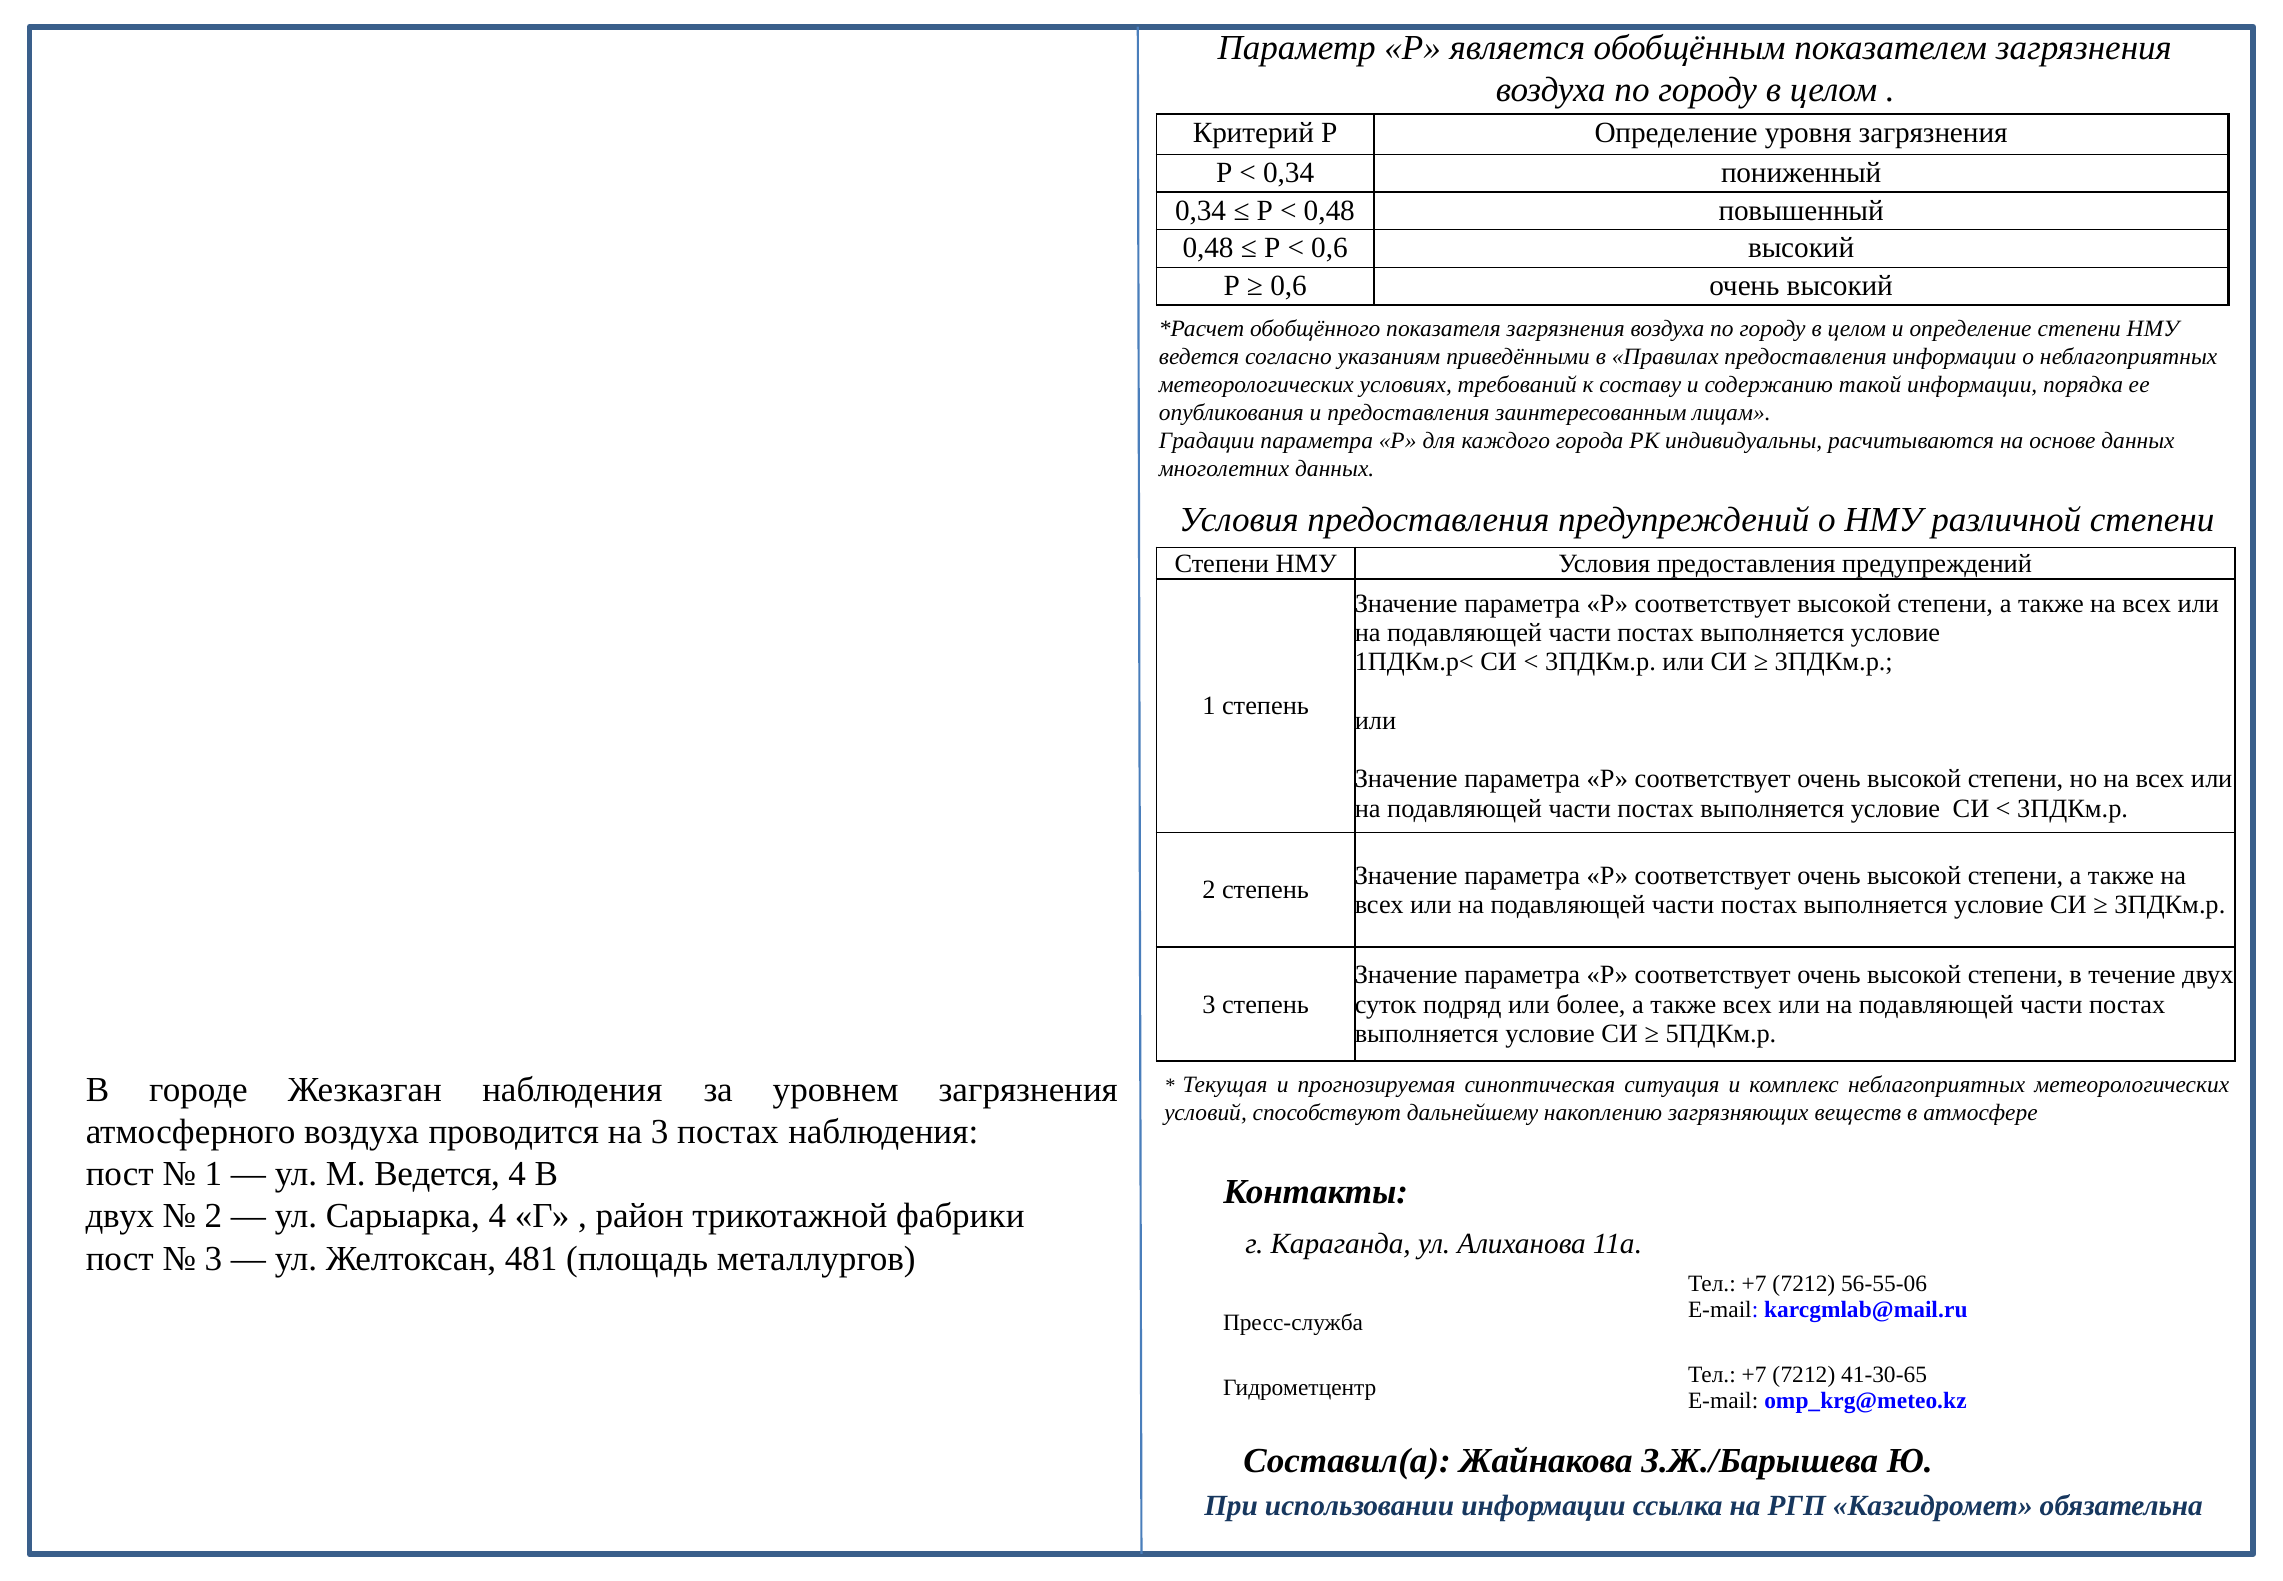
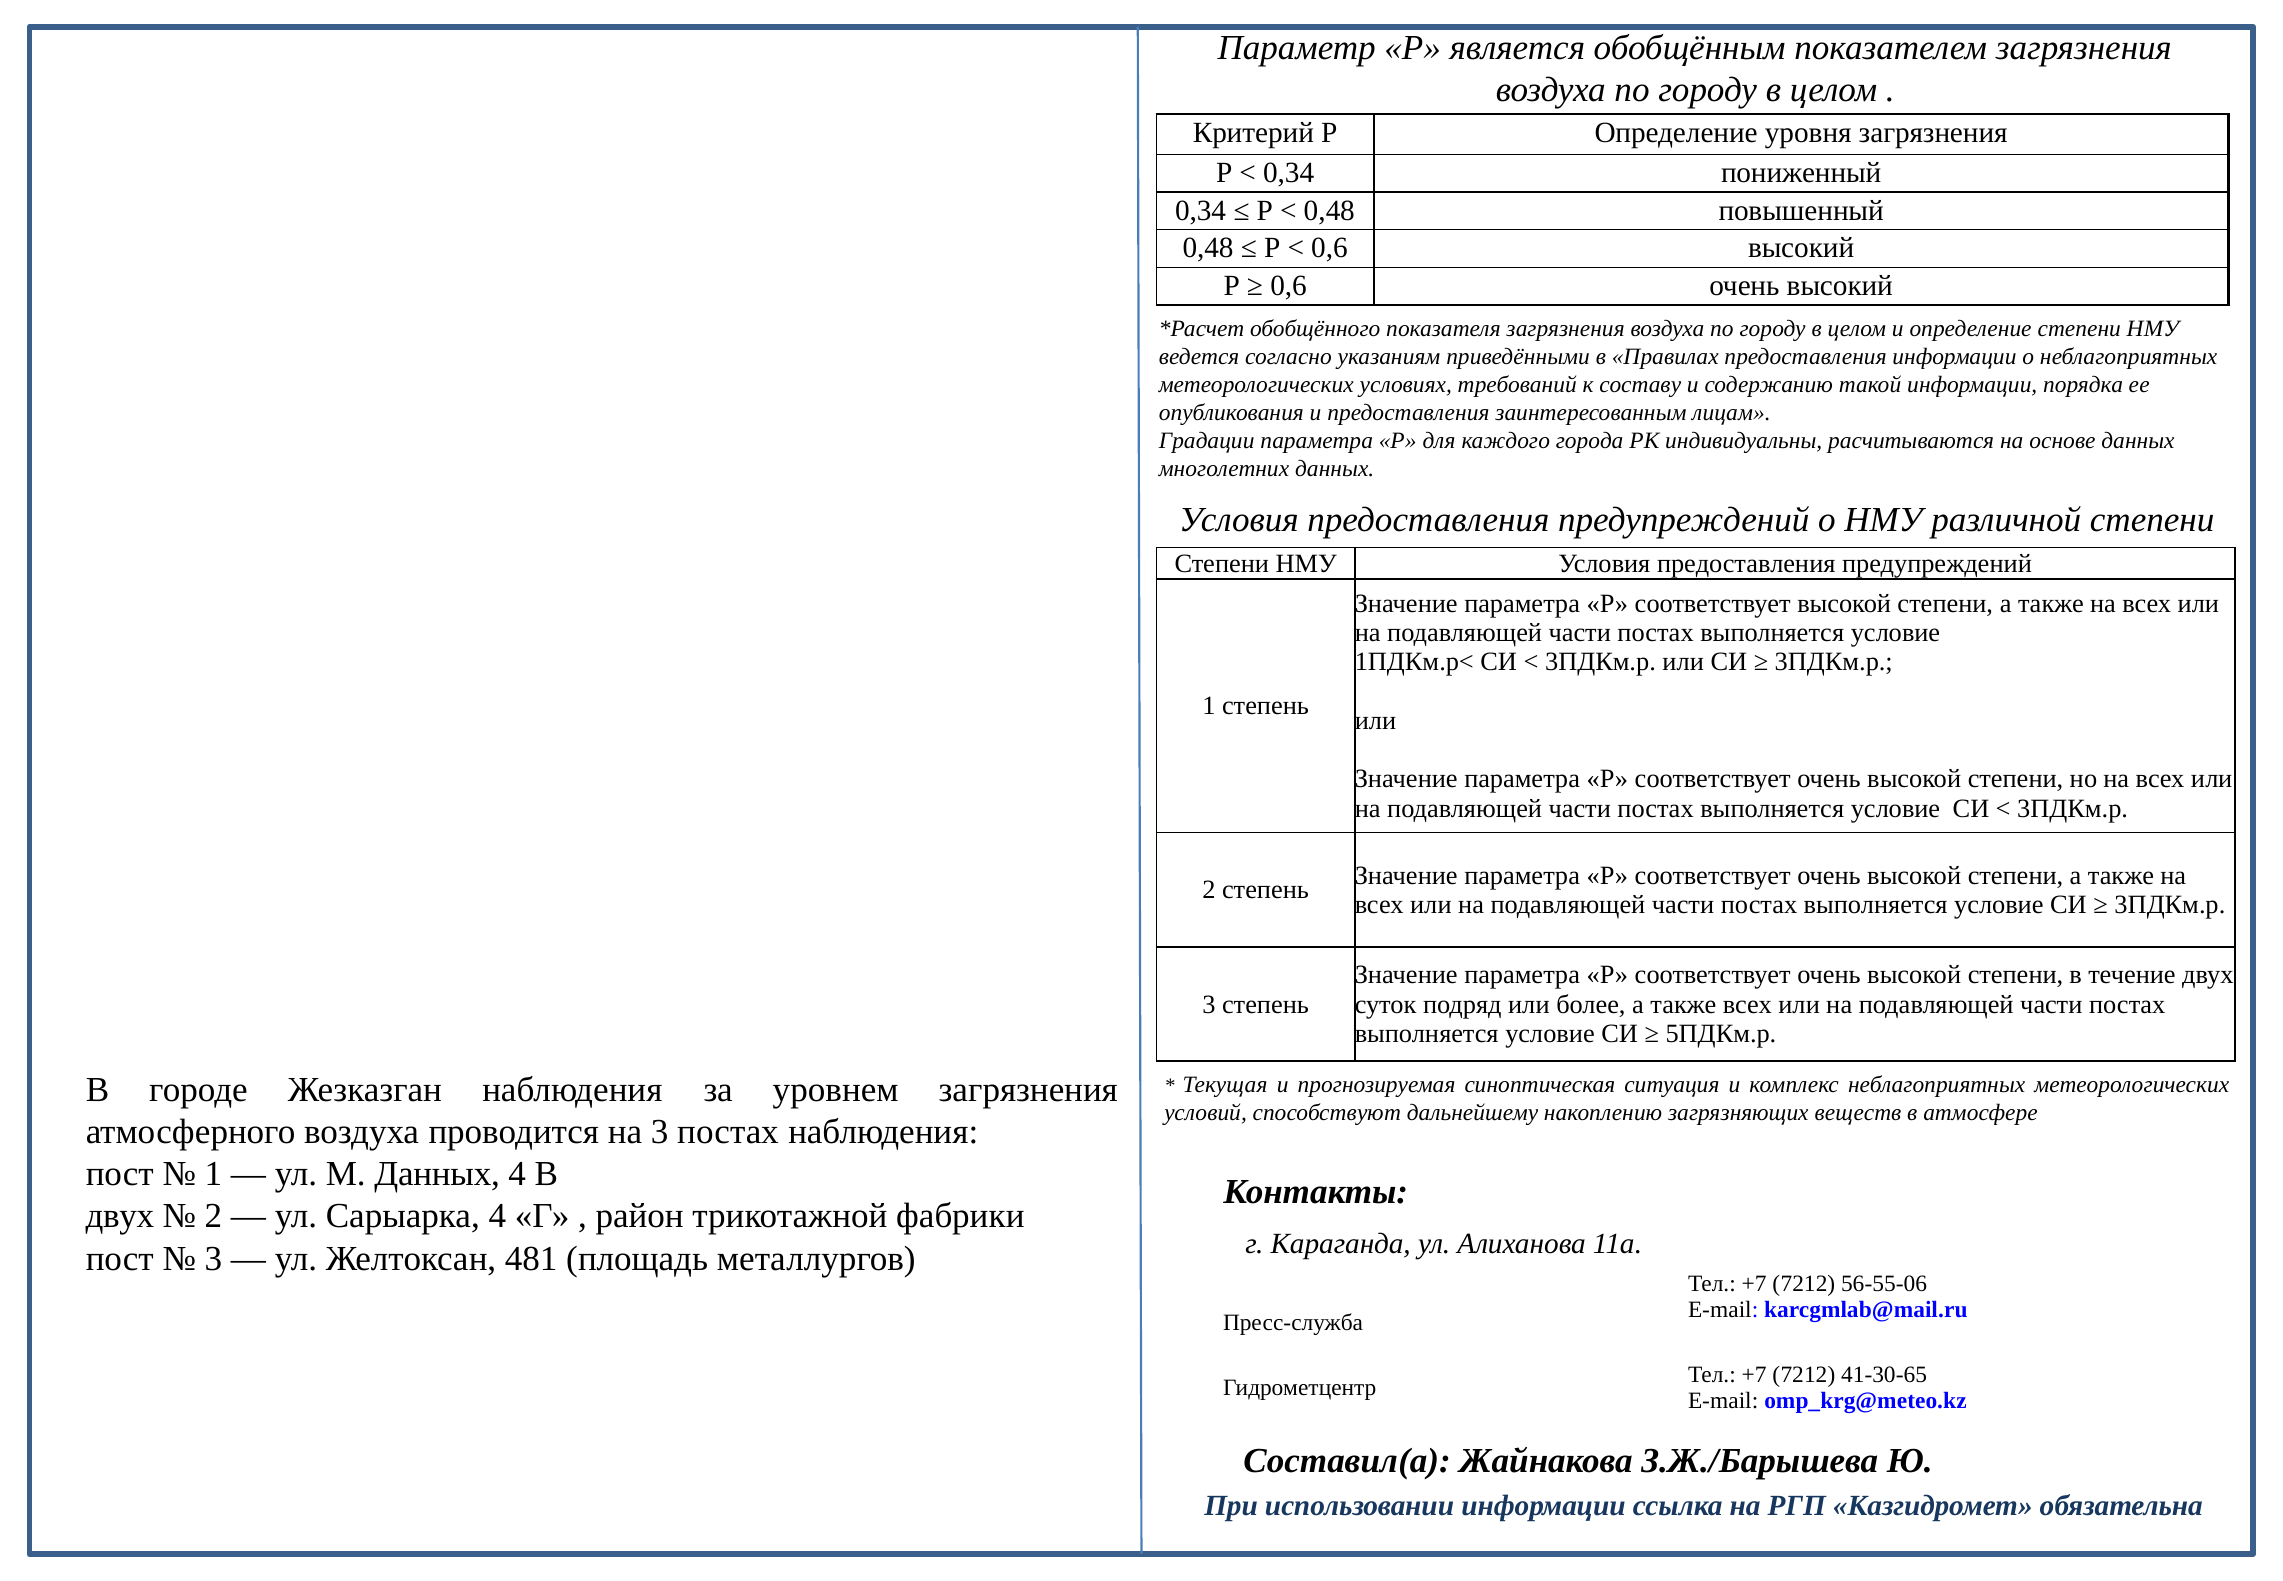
М Ведется: Ведется -> Данных (437, 1174)
